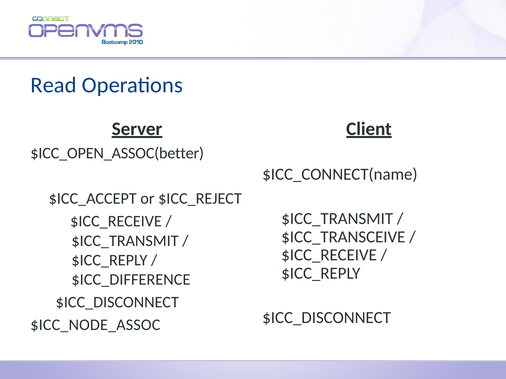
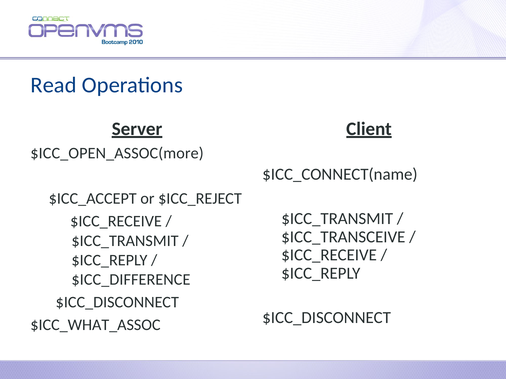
$ICC_OPEN_ASSOC(better: $ICC_OPEN_ASSOC(better -> $ICC_OPEN_ASSOC(more (117, 153)
$ICC_NODE_ASSOC: $ICC_NODE_ASSOC -> $ICC_WHAT_ASSOC (95, 325)
